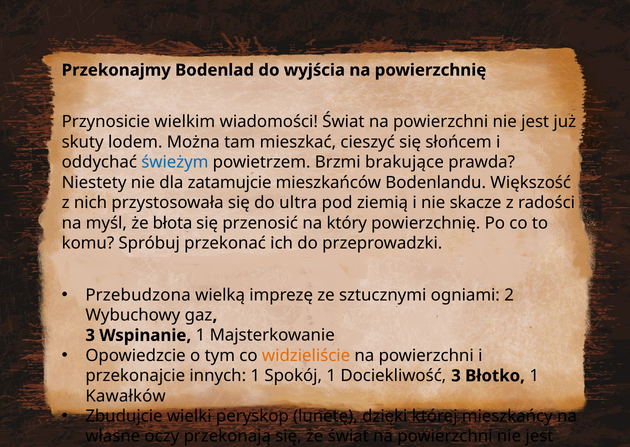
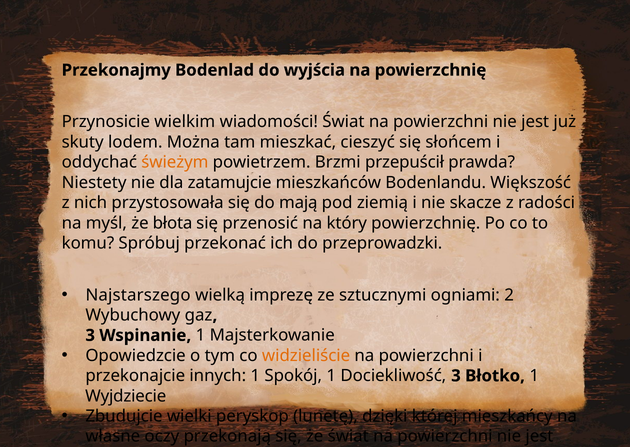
świeżym colour: blue -> orange (175, 162)
brakujące: brakujące -> przepuścił (405, 162)
ultra: ultra -> mają (298, 203)
Przebudzona: Przebudzona -> Najstarszego (138, 295)
Kawałków: Kawałków -> Wyjdziecie (126, 396)
